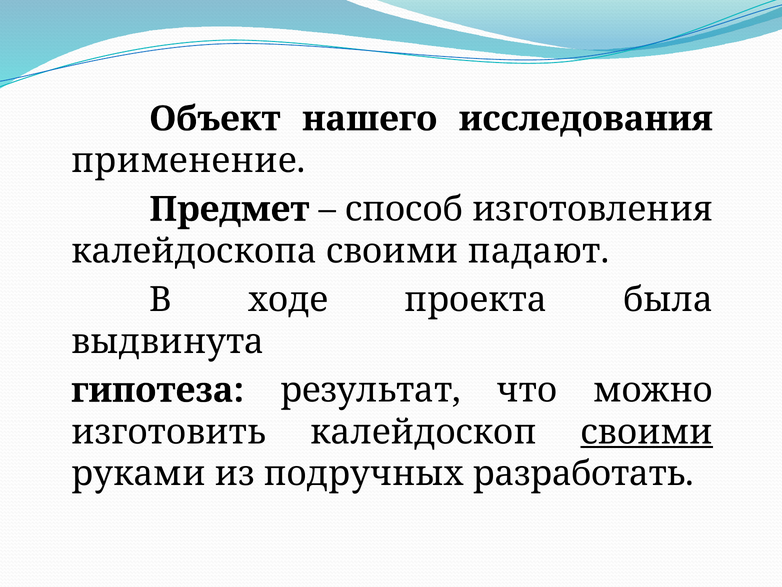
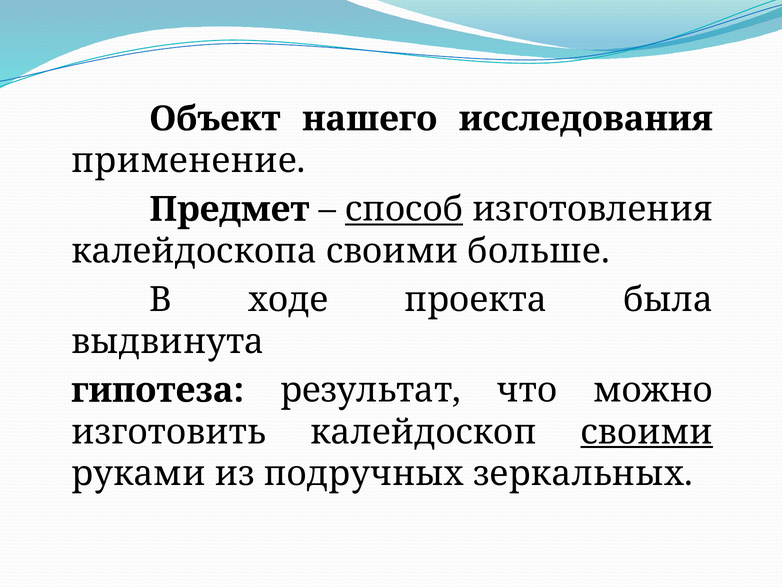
способ underline: none -> present (404, 209)
падают: падают -> больше (539, 251)
разработать: разработать -> зеркальных (583, 473)
